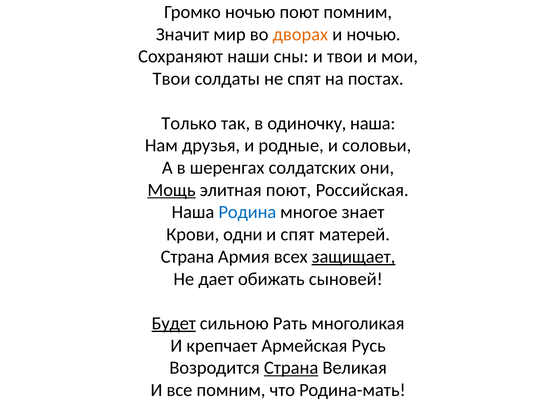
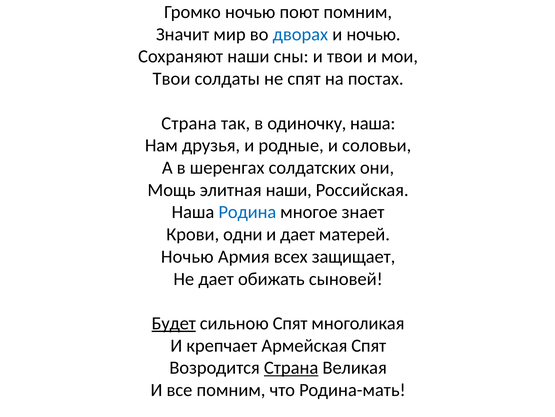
дворах colour: orange -> blue (300, 34)
Только: Только -> Страна (189, 123)
Мощь underline: present -> none (171, 190)
элитная поют: поют -> наши (289, 190)
и спят: спят -> дает (298, 234)
Страна: Страна -> Ночью (187, 256)
защищает underline: present -> none (354, 256)
сильною Рать: Рать -> Спят (290, 323)
Армейская Русь: Русь -> Спят (369, 345)
